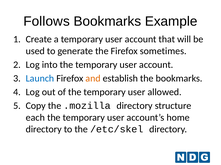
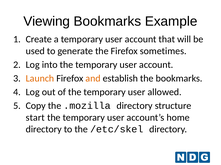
Follows: Follows -> Viewing (47, 21)
Launch colour: blue -> orange (40, 79)
each: each -> start (35, 118)
